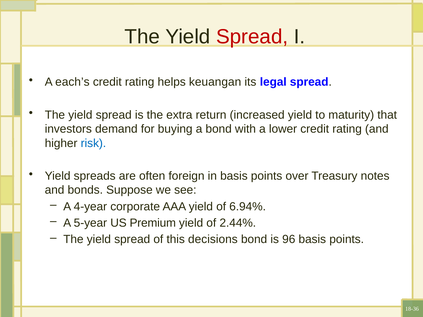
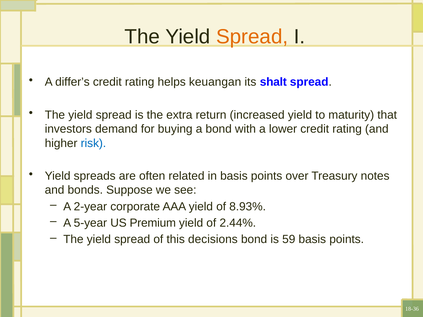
Spread colour: red -> orange (252, 37)
each’s: each’s -> differ’s (72, 82)
legal: legal -> shalt (273, 82)
foreign: foreign -> related (187, 176)
4-year: 4-year -> 2-year (90, 207)
6.94%: 6.94% -> 8.93% (248, 207)
96: 96 -> 59 (289, 240)
